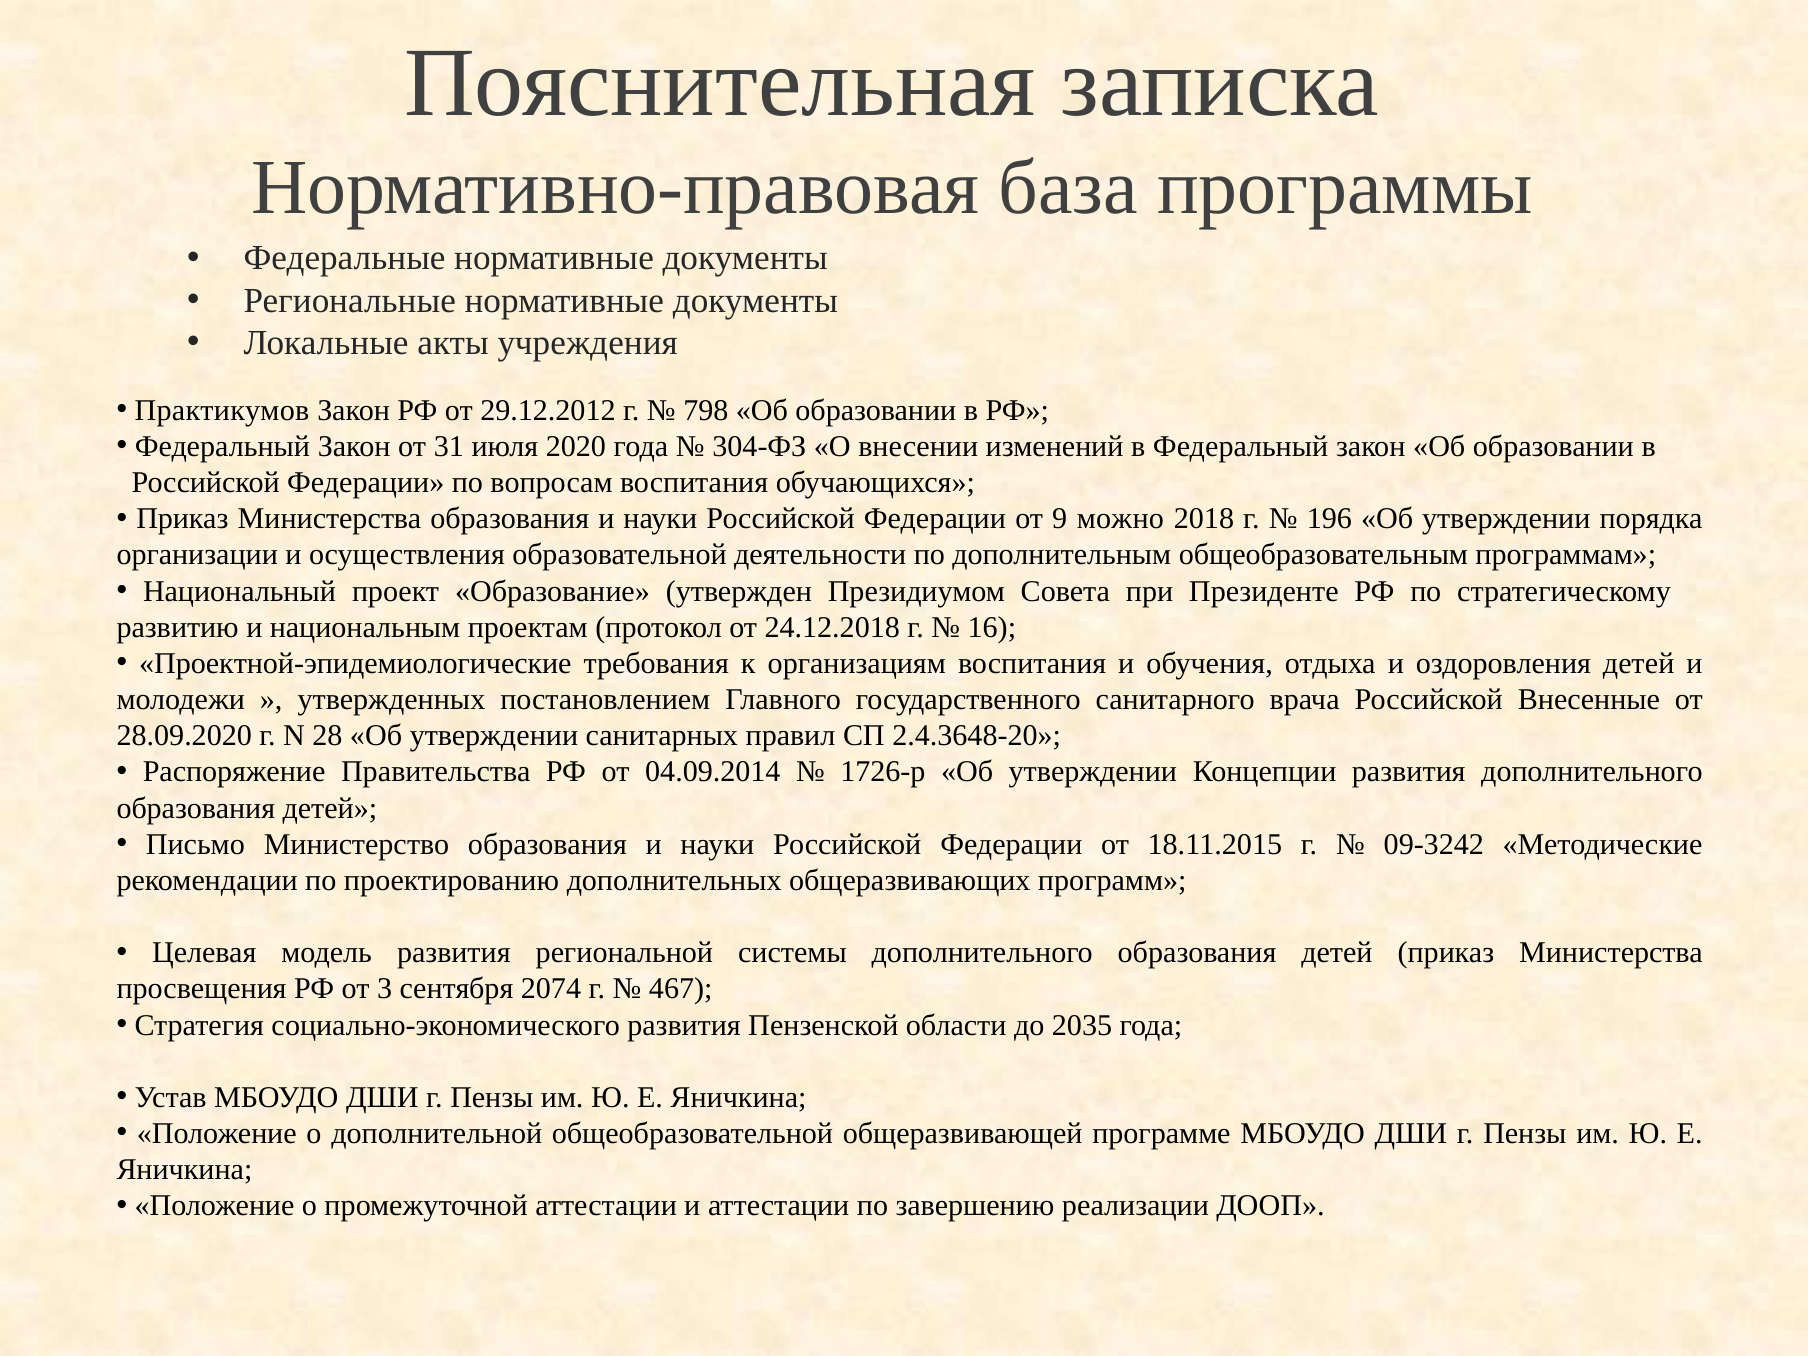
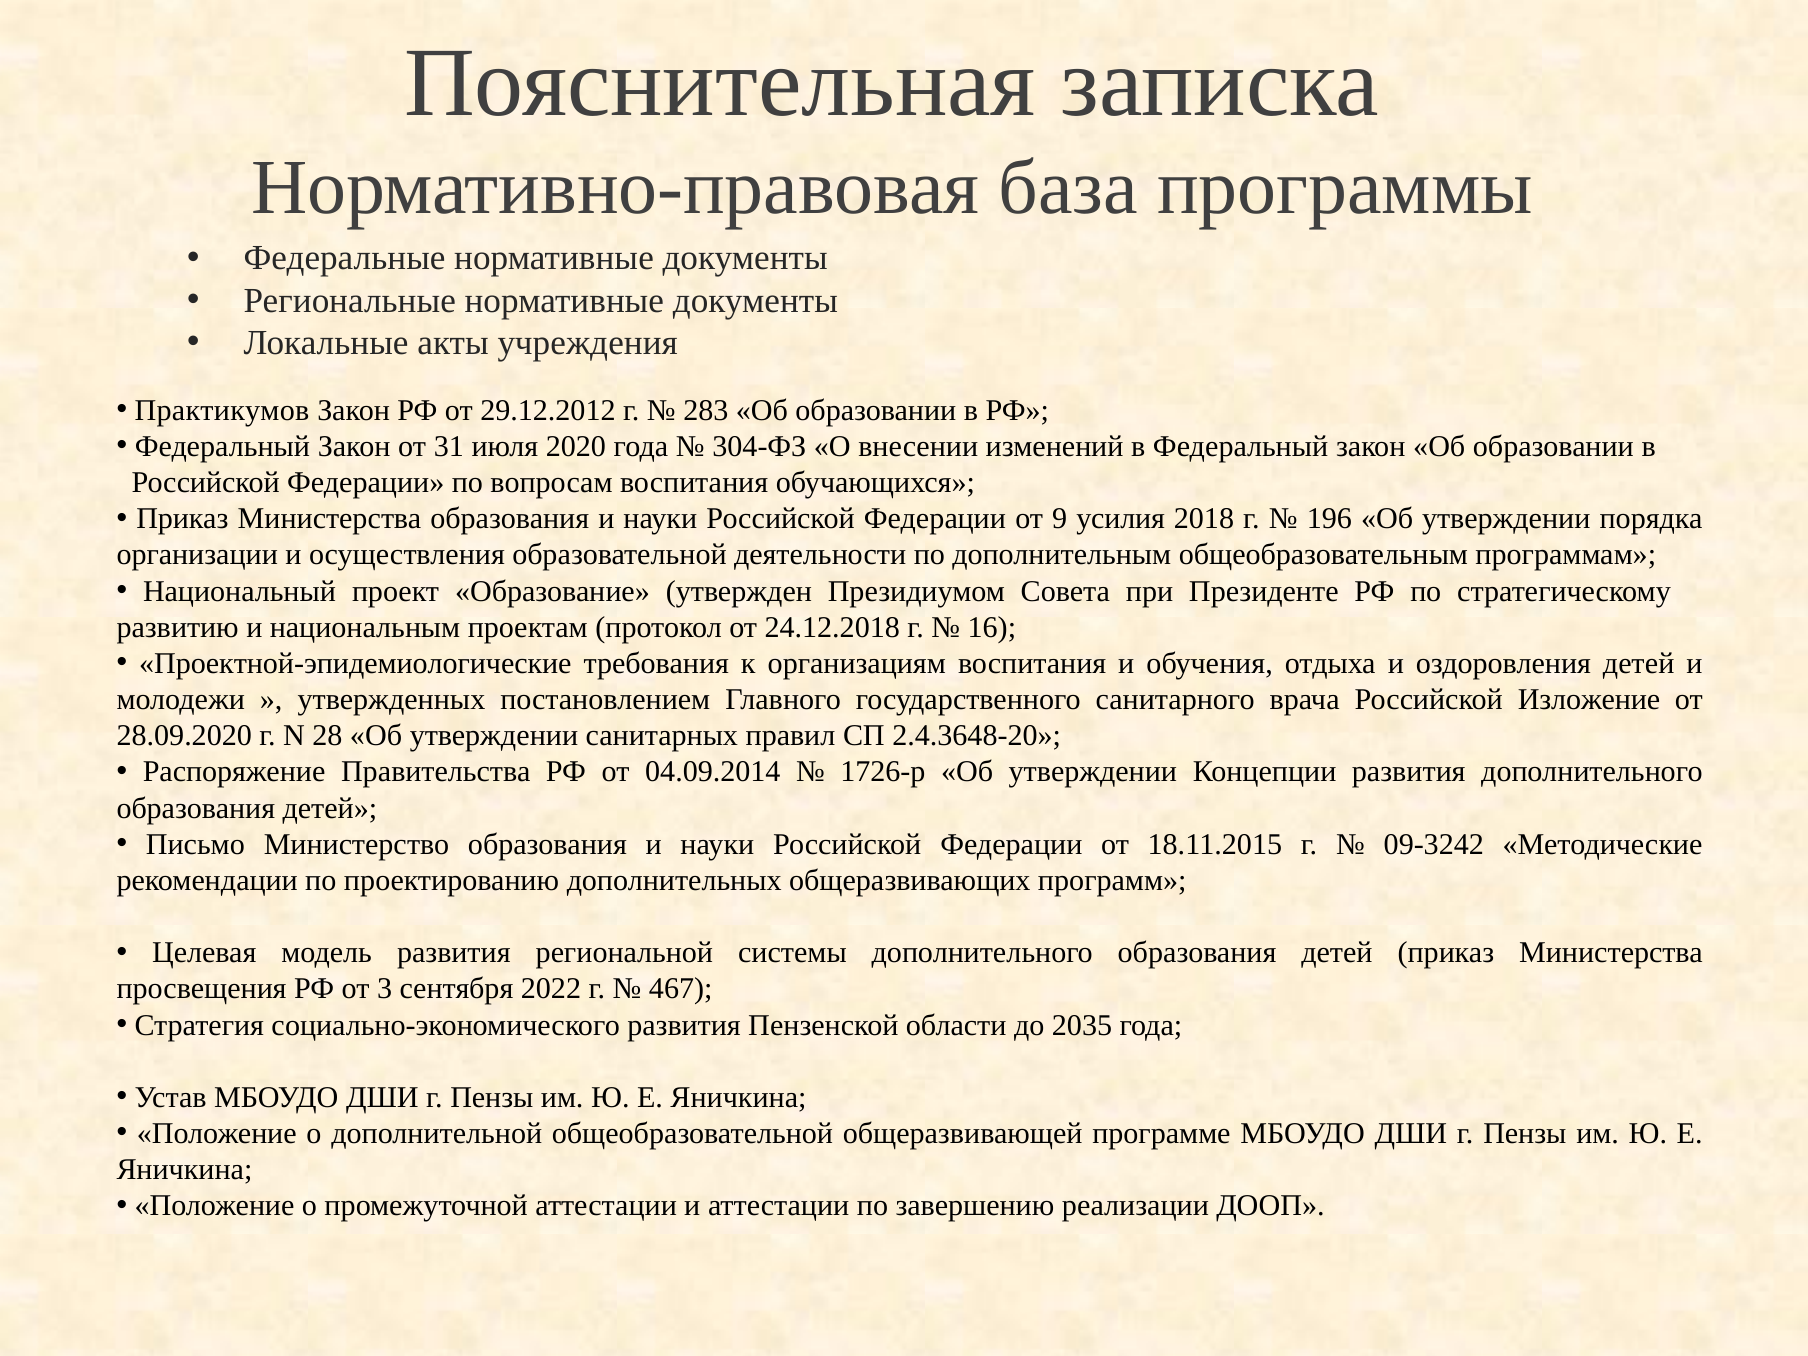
798: 798 -> 283 (706, 410)
можно: можно -> усилия (1121, 519)
Внесенные: Внесенные -> Изложение (1589, 700)
2074: 2074 -> 2022 (551, 989)
